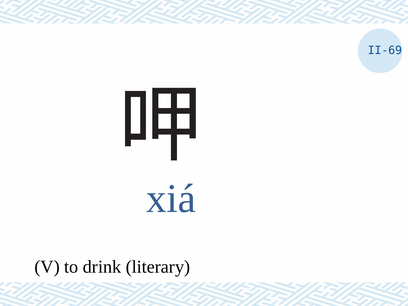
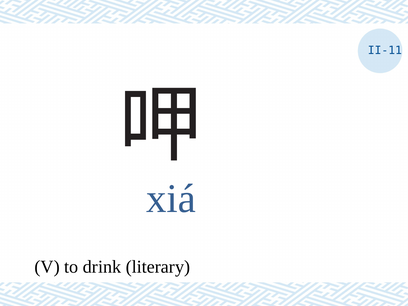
II-69: II-69 -> II-11 (385, 50)
